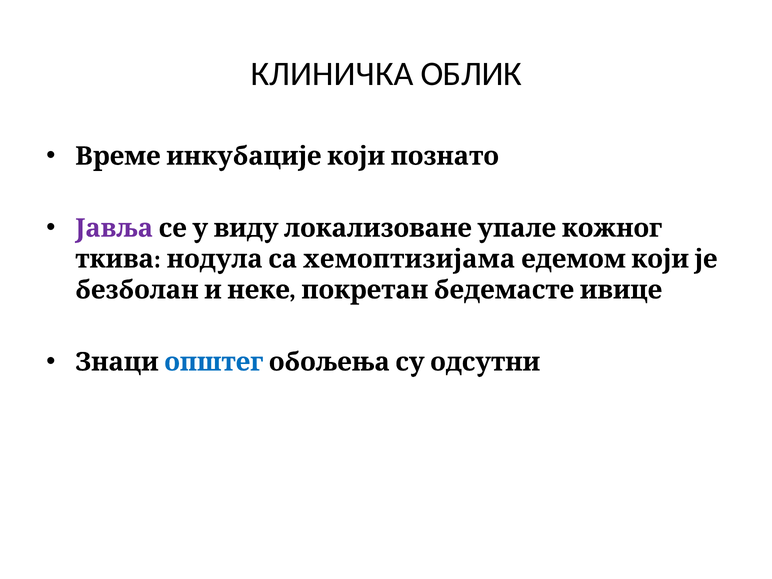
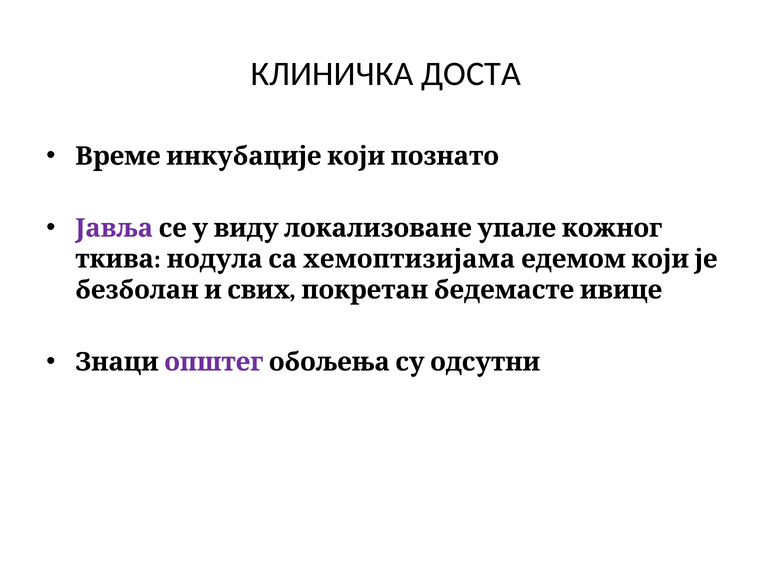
ОБЛИК: ОБЛИК -> ДОСТА (471, 74)
неке: неке -> свих (259, 290)
општег colour: blue -> purple (214, 362)
